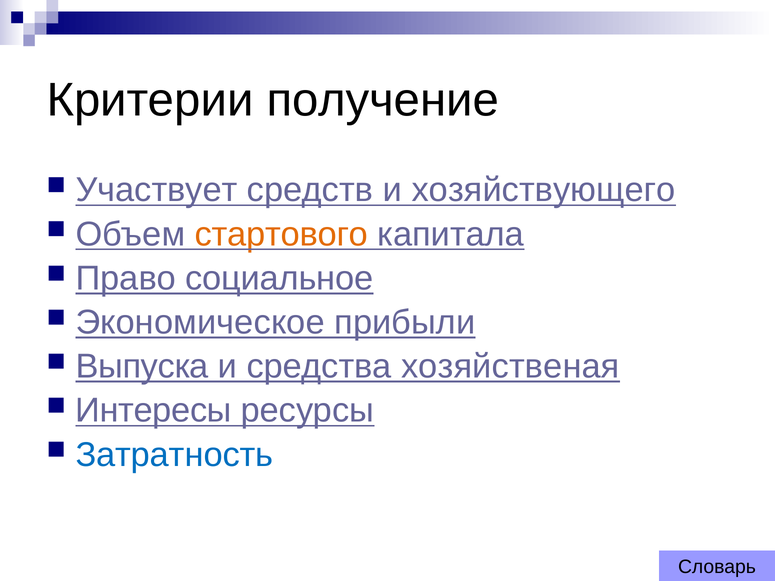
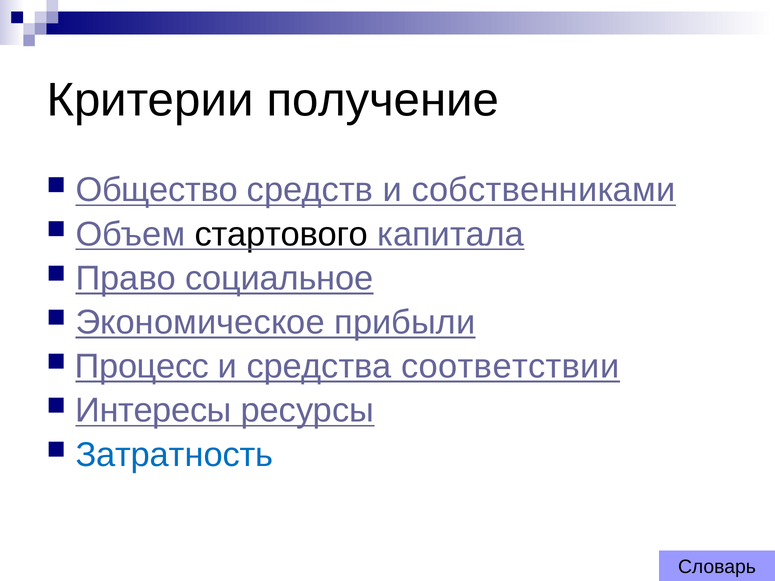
Участвует: Участвует -> Общество (157, 190)
хозяйствующего: хозяйствующего -> собственниками (543, 190)
стартового colour: orange -> black (281, 234)
Выпуска: Выпуска -> Процесс (142, 367)
хозяйственая: хозяйственая -> соответствии (510, 367)
